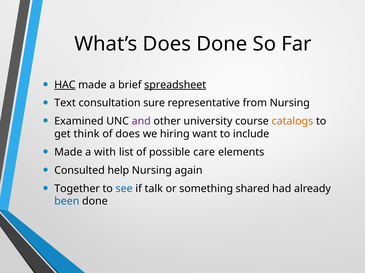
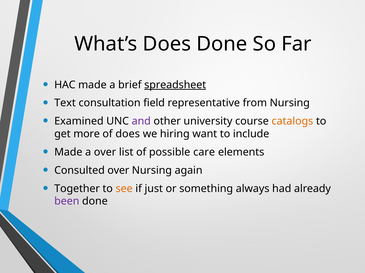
HAC underline: present -> none (65, 85)
sure: sure -> field (154, 103)
think: think -> more (87, 134)
a with: with -> over (105, 153)
Consulted help: help -> over (118, 171)
see colour: blue -> orange (124, 189)
talk: talk -> just (154, 189)
shared: shared -> always (253, 189)
been colour: blue -> purple (67, 202)
